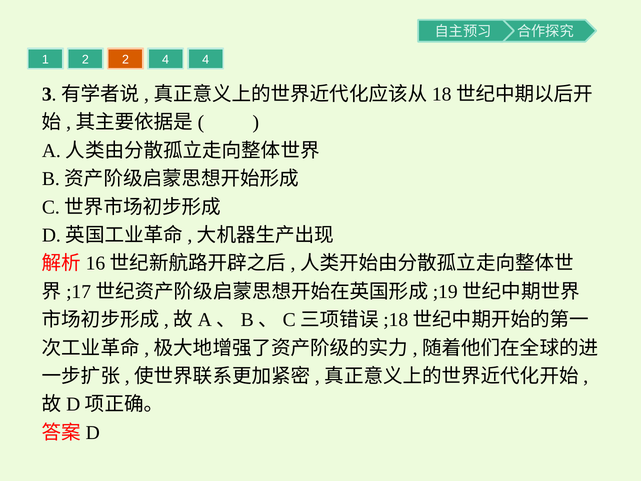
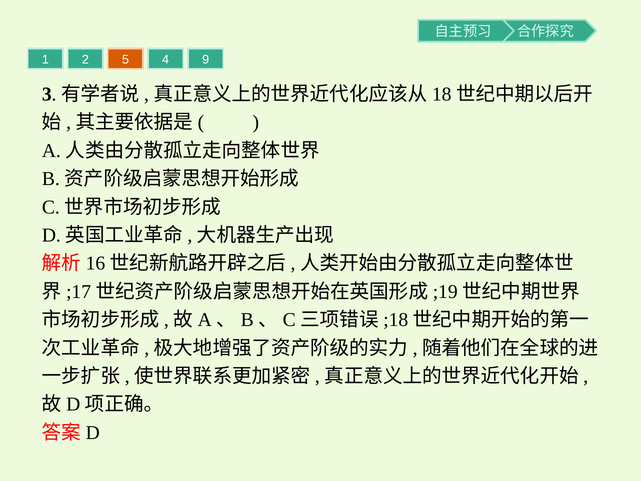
2 2: 2 -> 5 (125, 59)
4 4: 4 -> 9 (206, 59)
